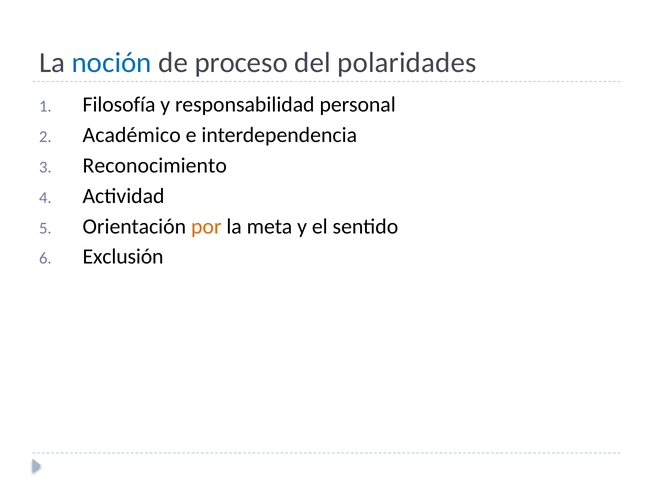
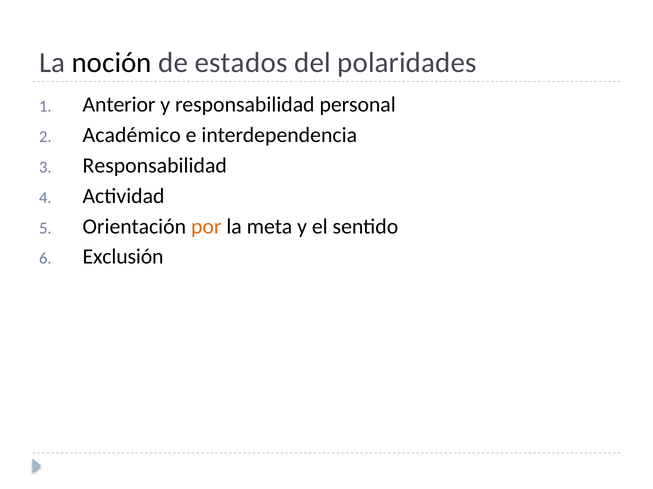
noción colour: blue -> black (112, 63)
proceso: proceso -> estados (241, 63)
Filosofía: Filosofía -> Anterior (119, 105)
Reconocimiento: Reconocimiento -> Responsabilidad (155, 166)
